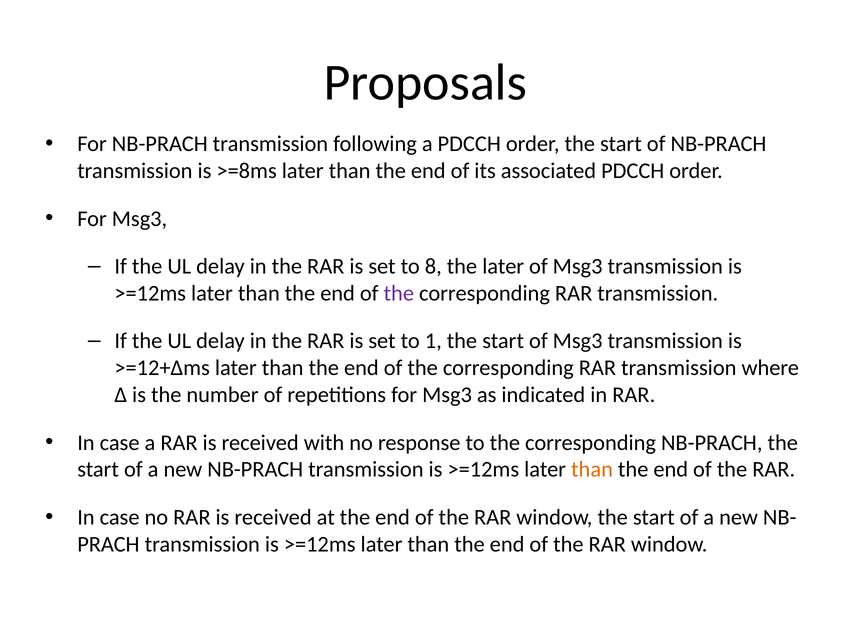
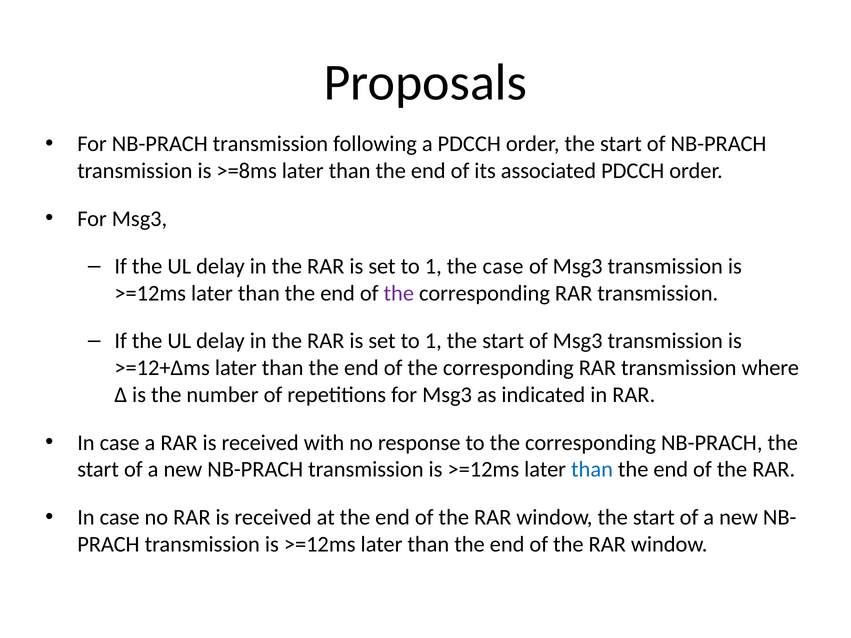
8: 8 -> 1 (433, 266)
the later: later -> case (503, 266)
than colour: orange -> blue (592, 470)
